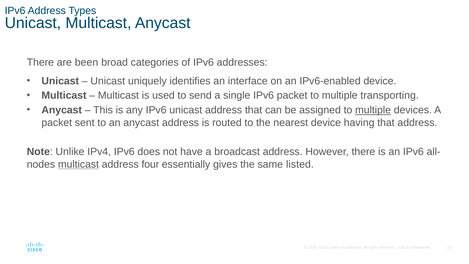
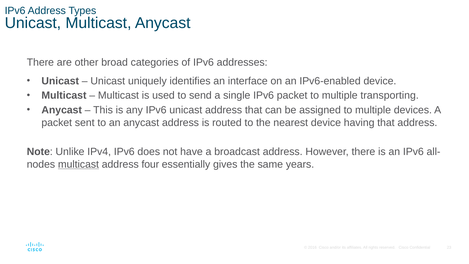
been: been -> other (87, 62)
multiple underline: present -> none (373, 110)
listed: listed -> years (300, 164)
